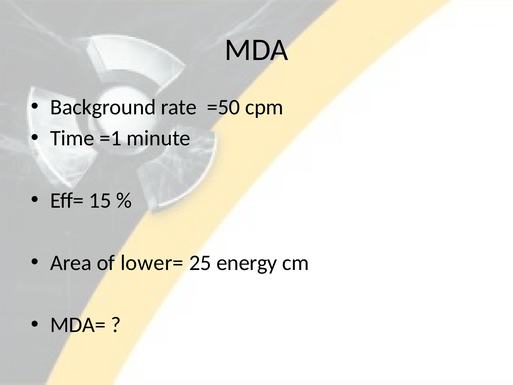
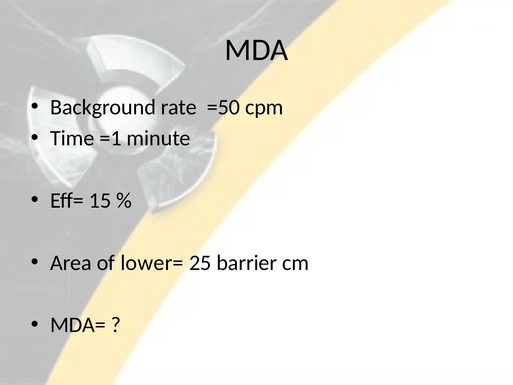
energy: energy -> barrier (247, 263)
